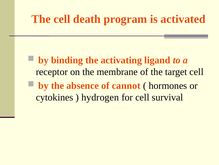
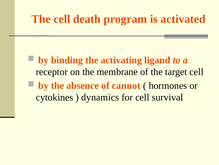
hydrogen: hydrogen -> dynamics (100, 97)
